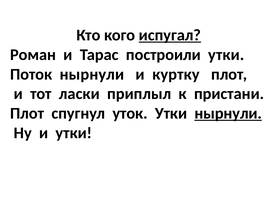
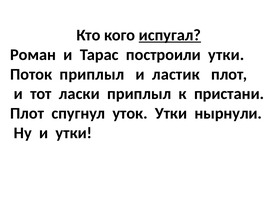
Поток нырнули: нырнули -> приплыл (92, 74)
куртку: куртку -> ластик (176, 74)
нырнули underline: present -> none (228, 113)
